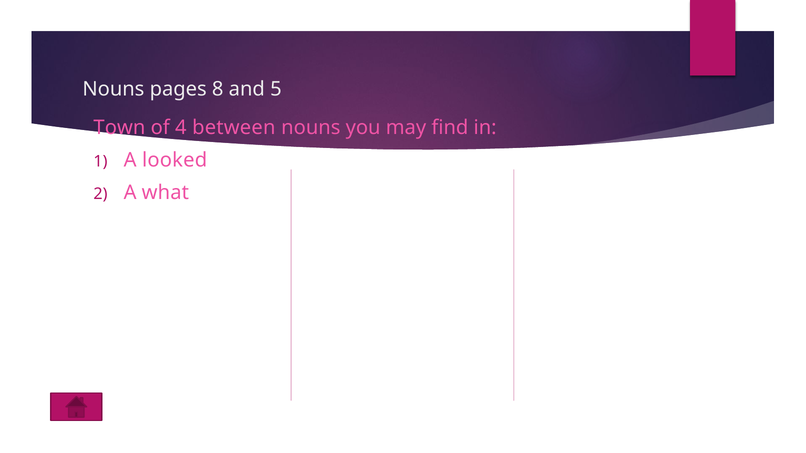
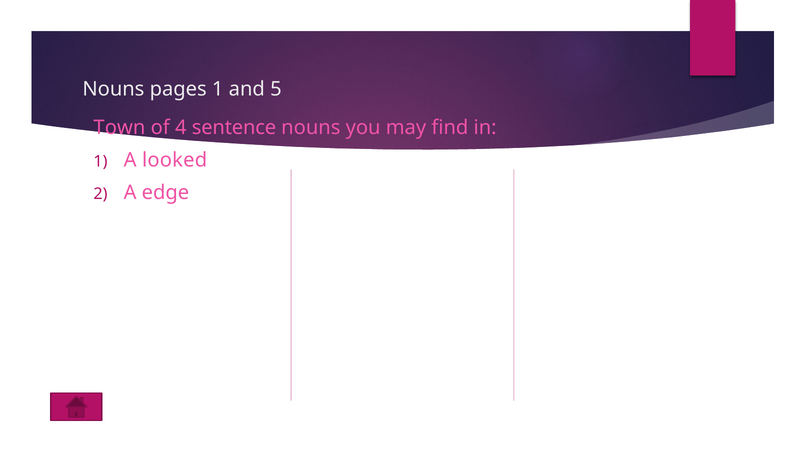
pages 8: 8 -> 1 (218, 89)
between: between -> sentence (234, 128)
what: what -> edge (165, 193)
